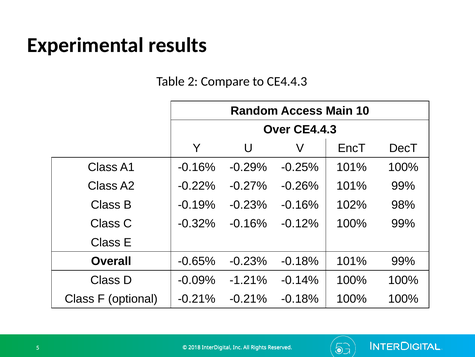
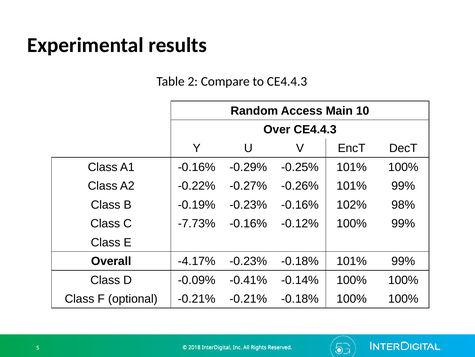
-0.32%: -0.32% -> -7.73% (197, 223)
-0.65%: -0.65% -> -4.17% (197, 261)
-1.21%: -1.21% -> -0.41% (248, 279)
